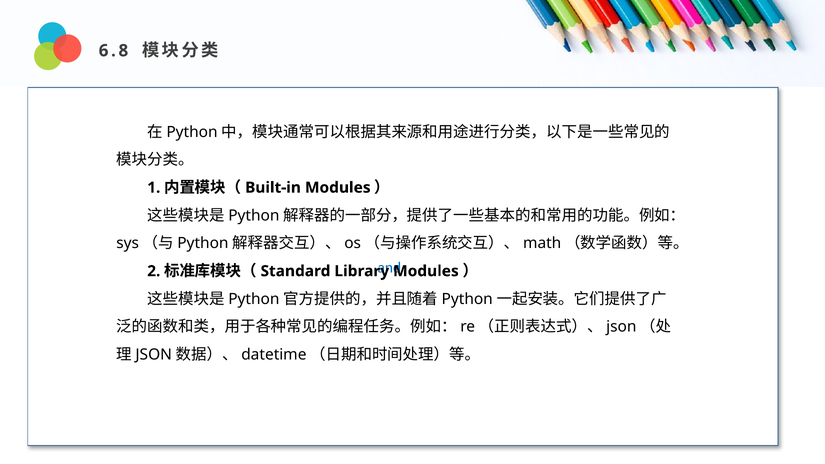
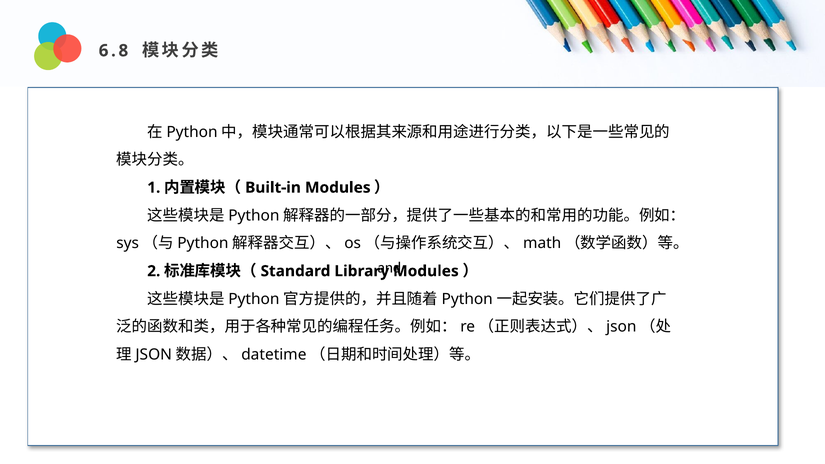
and colour: blue -> black (389, 268)
